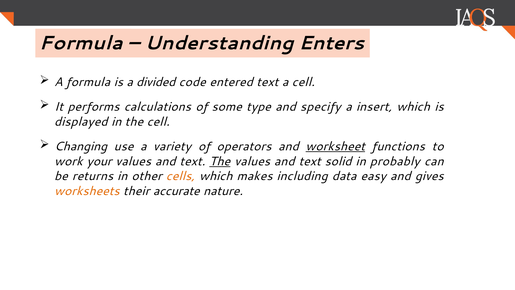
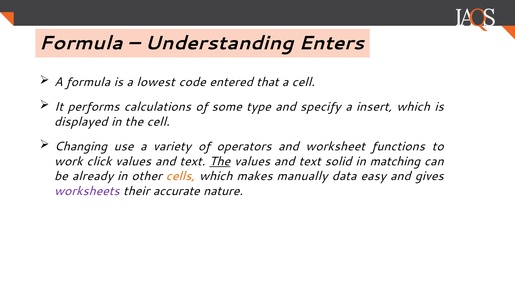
divided: divided -> lowest (156, 82)
entered text: text -> that (268, 82)
worksheet underline: present -> none (335, 146)
your: your -> click (99, 161)
probably: probably -> matching (395, 161)
returns: returns -> already (93, 176)
including: including -> manually (302, 176)
worksheets colour: orange -> purple (87, 191)
